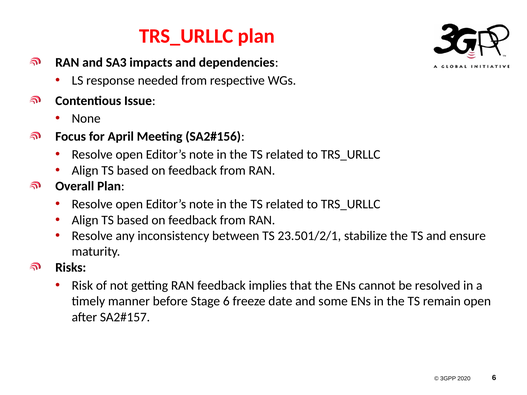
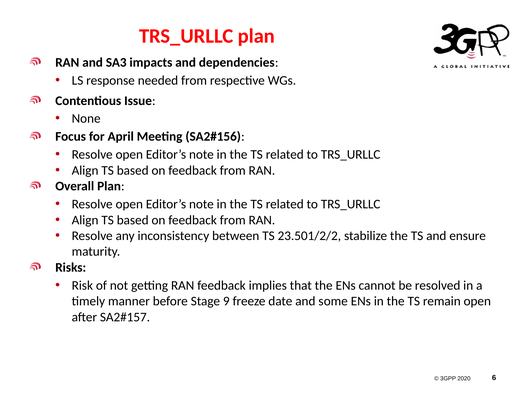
23.501/2/1: 23.501/2/1 -> 23.501/2/2 (309, 236)
Stage 6: 6 -> 9 (226, 301)
